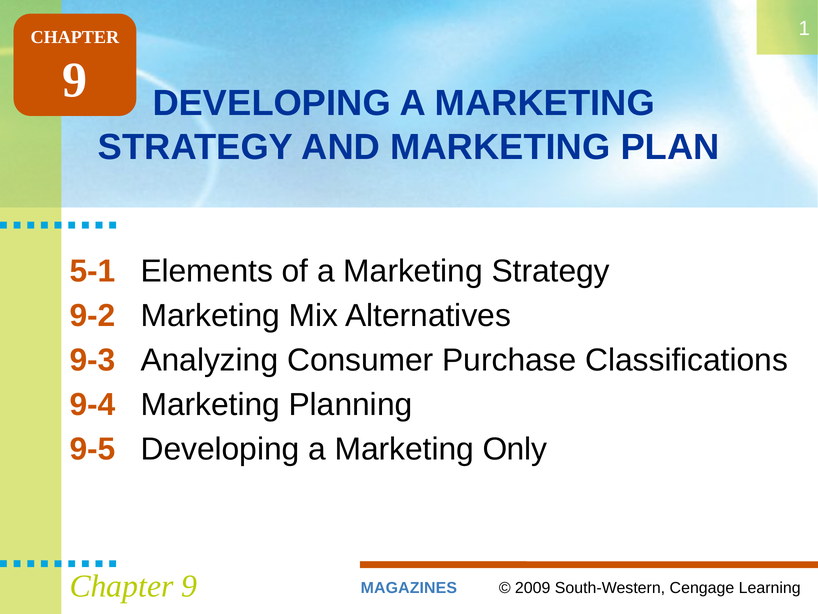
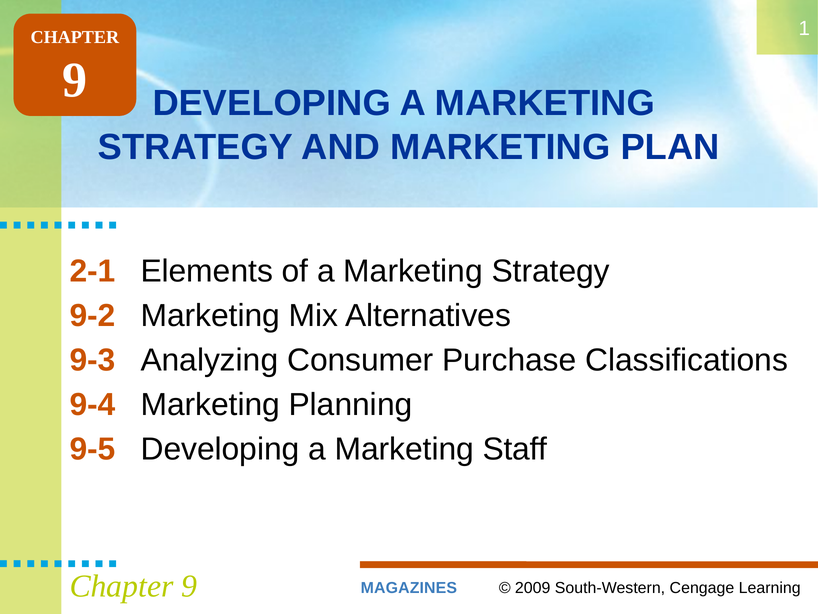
5-1: 5-1 -> 2-1 (92, 271)
Only: Only -> Staff (515, 449)
